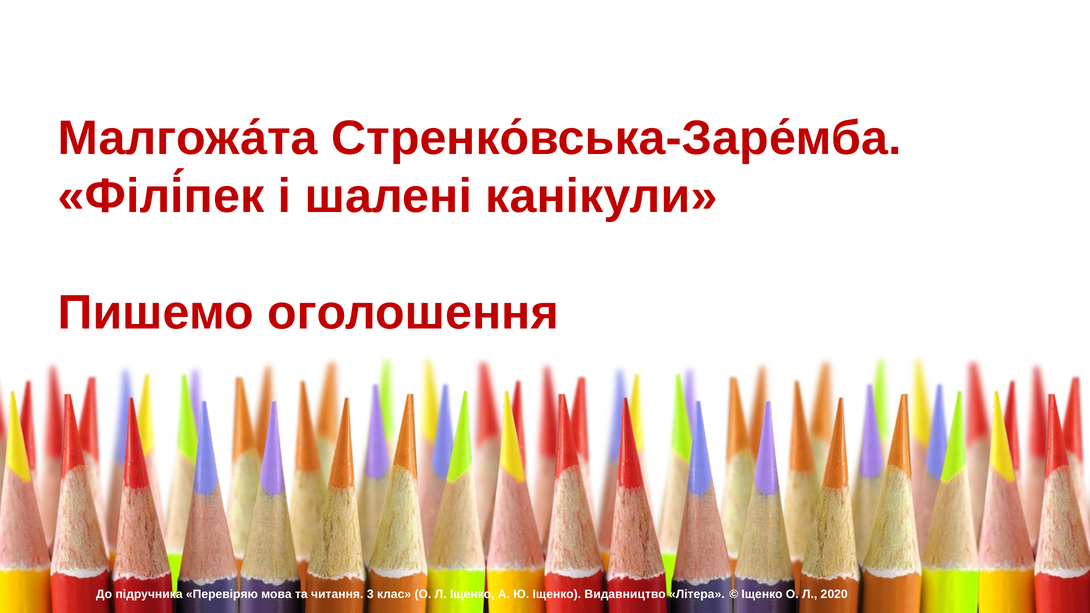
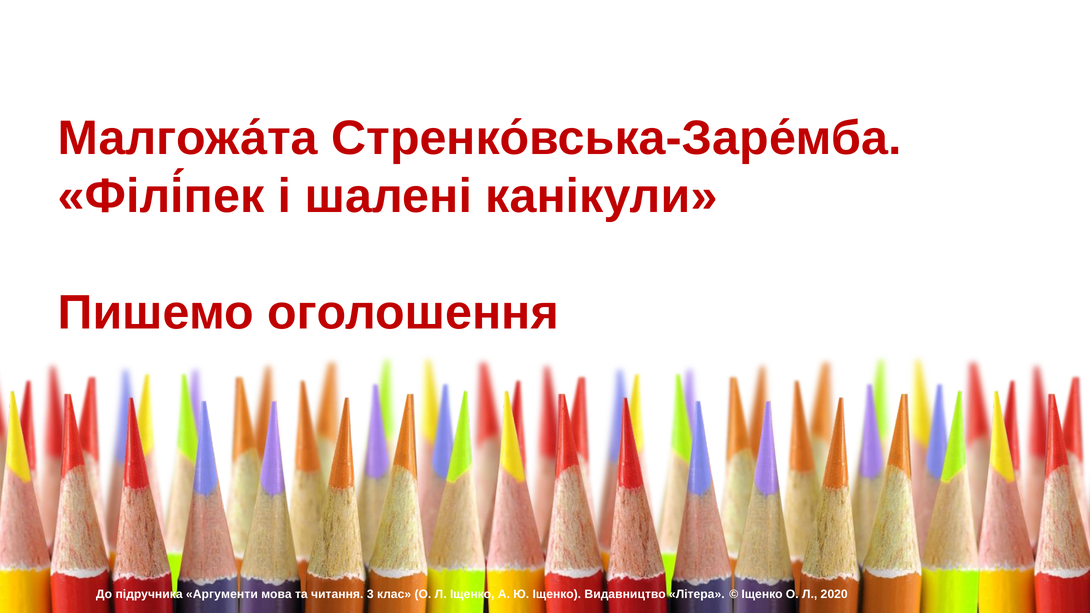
Перевіряю: Перевіряю -> Аргументи (222, 595)
